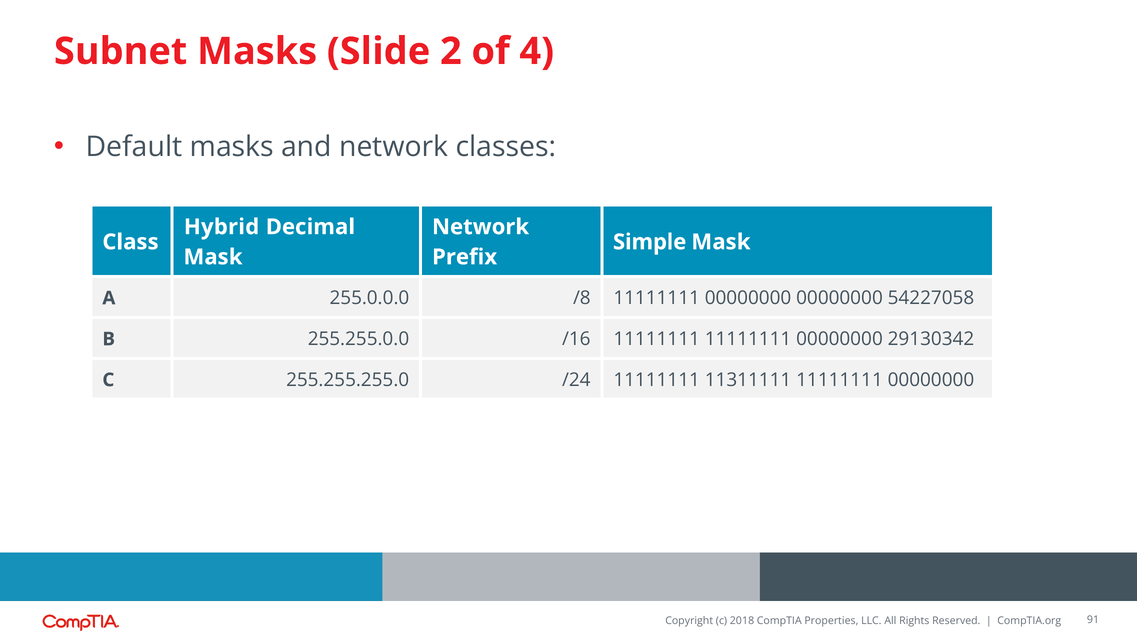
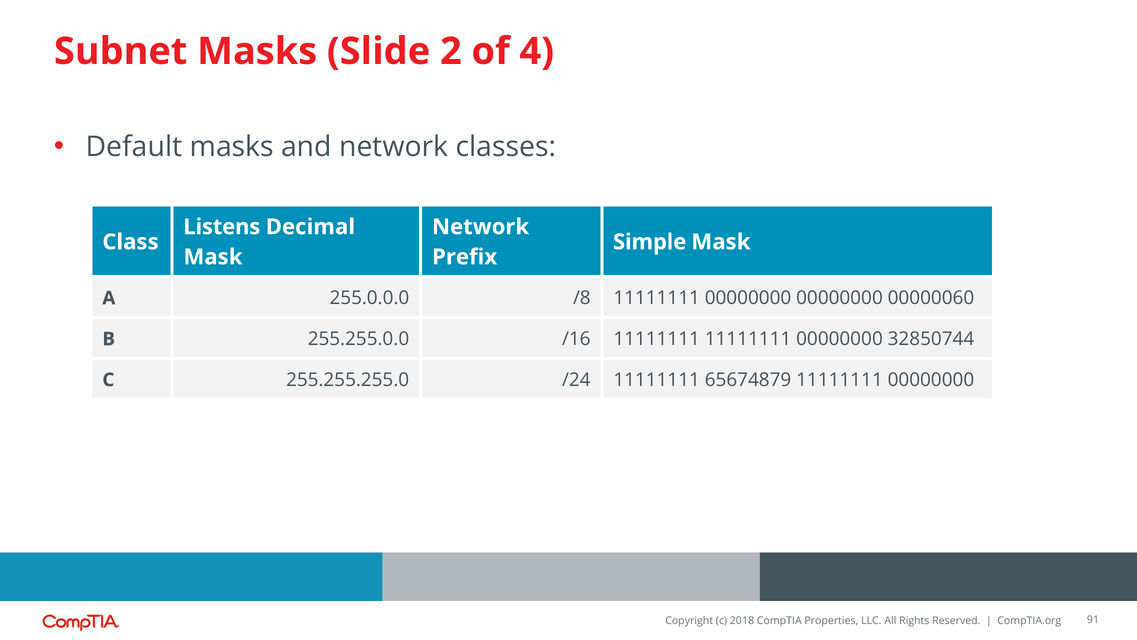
Hybrid: Hybrid -> Listens (222, 227)
54227058: 54227058 -> 00000060 (931, 298)
29130342: 29130342 -> 32850744 (931, 339)
11311111: 11311111 -> 65674879 (748, 380)
